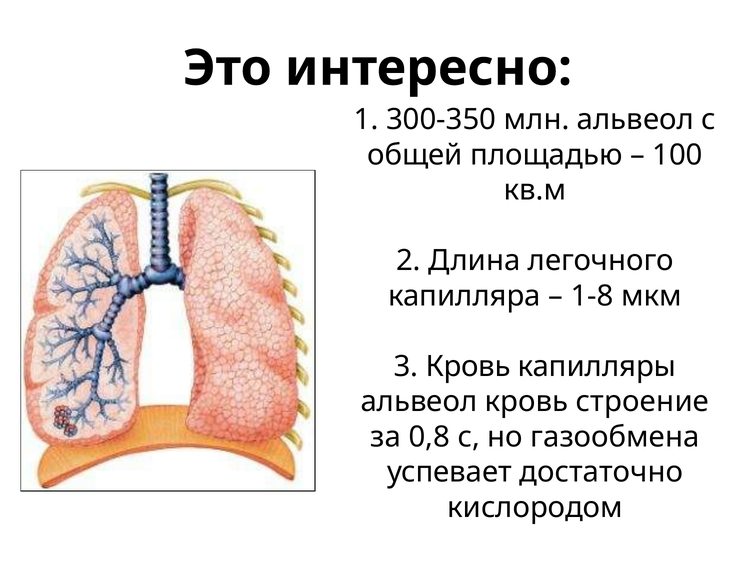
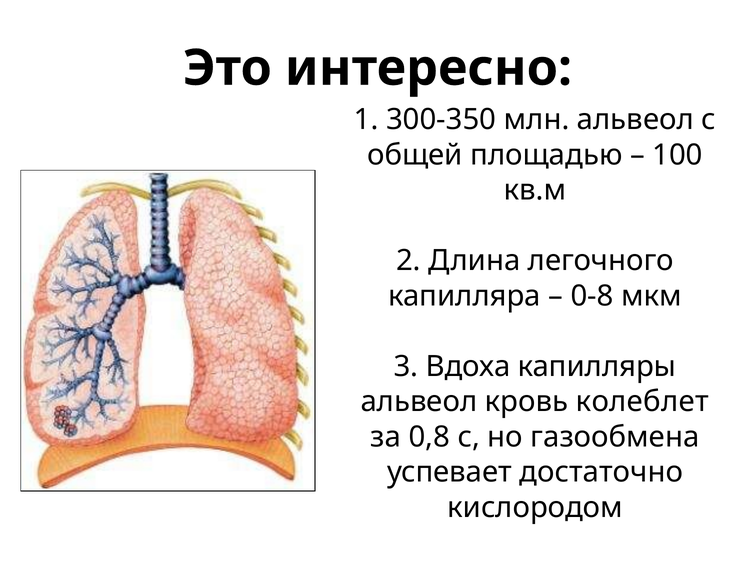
1-8: 1-8 -> 0-8 (592, 296)
3 Кровь: Кровь -> Вдоха (468, 367)
строение: строение -> колеблет (642, 402)
